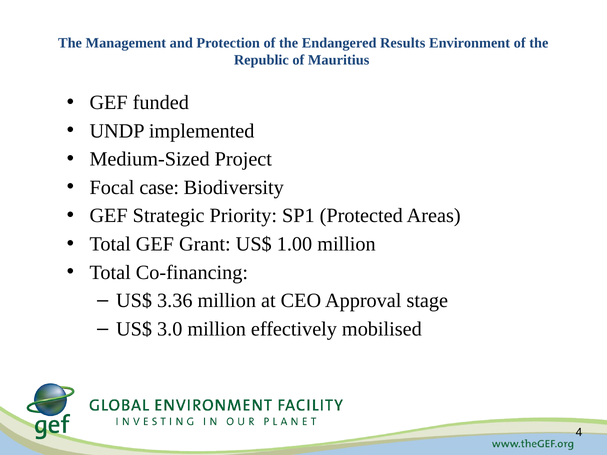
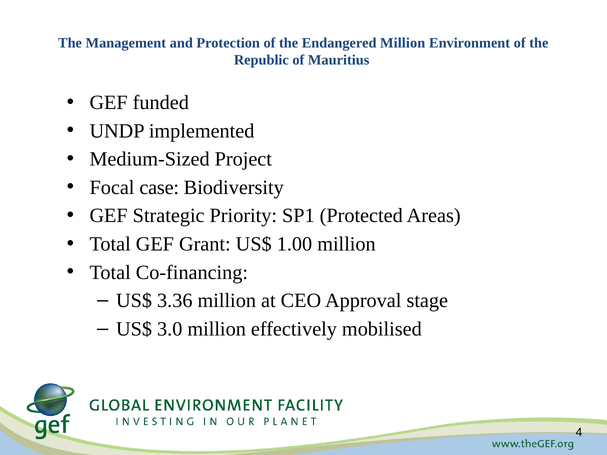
Endangered Results: Results -> Million (403, 43)
